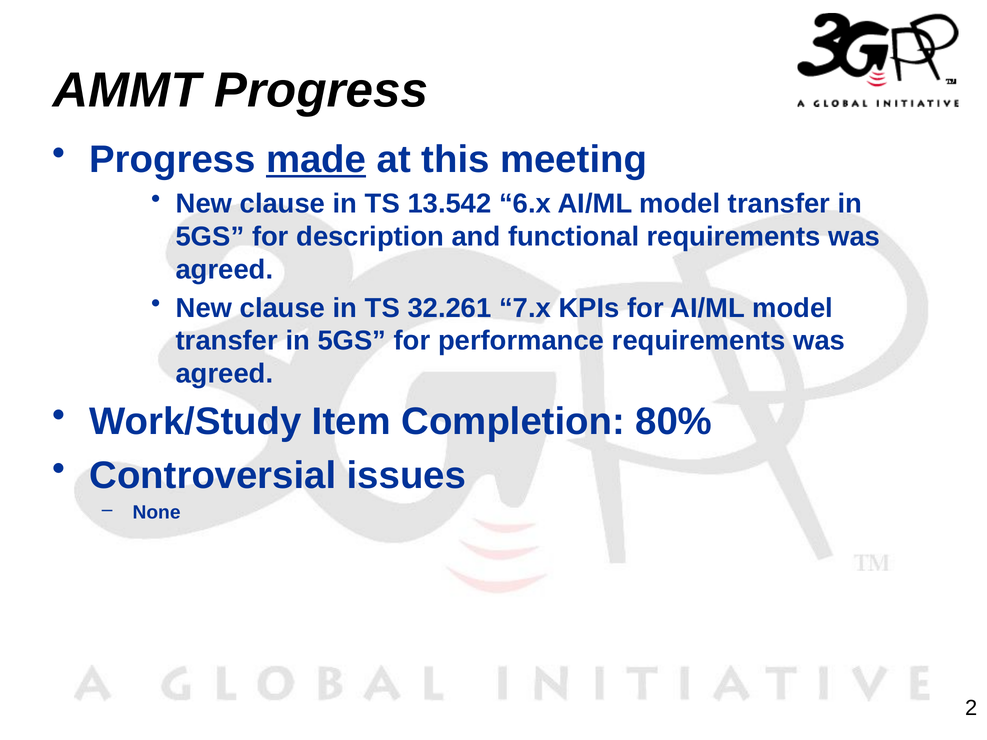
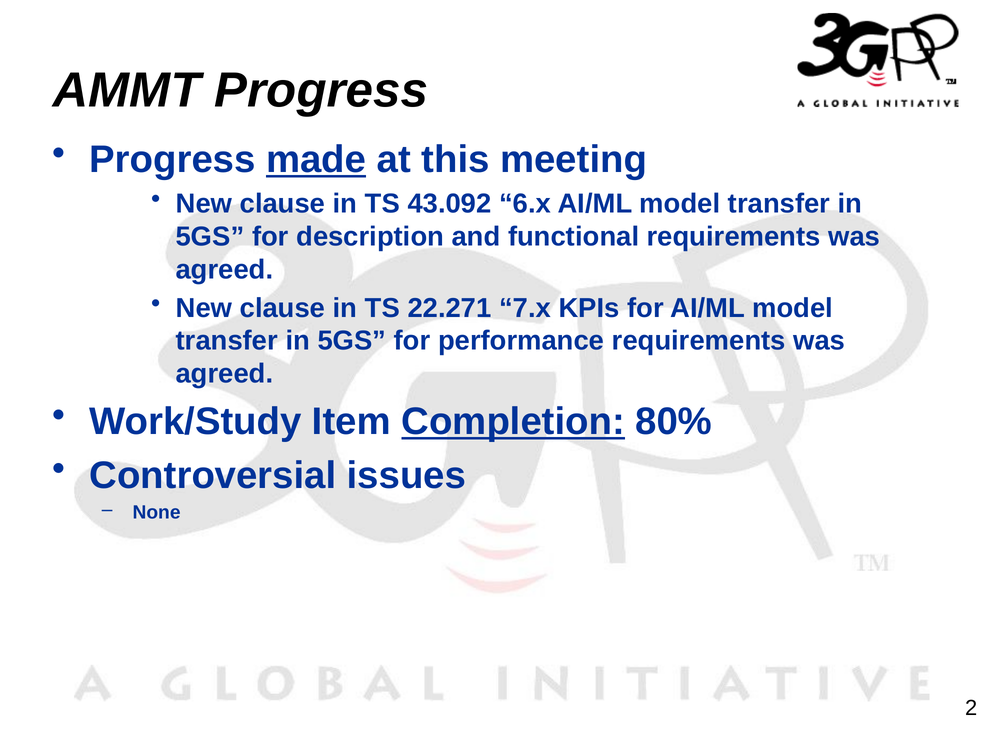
13.542: 13.542 -> 43.092 (449, 204)
32.261: 32.261 -> 22.271 (449, 308)
Completion underline: none -> present (513, 422)
